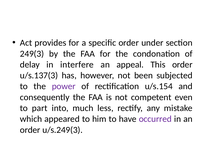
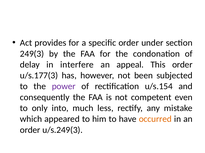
u/s.137(3: u/s.137(3 -> u/s.177(3 (39, 76)
part: part -> only (40, 109)
occurred colour: purple -> orange (155, 120)
